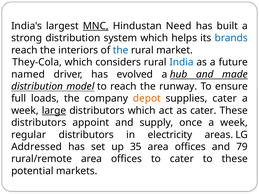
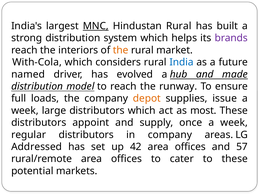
Hindustan Need: Need -> Rural (179, 26)
brands colour: blue -> purple (231, 38)
the colour: blue -> orange (121, 50)
They-Cola: They-Cola -> With-Cola (37, 62)
supplies cater: cater -> issue (225, 99)
large underline: present -> none (54, 111)
as cater: cater -> most (203, 111)
in electricity: electricity -> company (170, 135)
35: 35 -> 42 (136, 147)
79: 79 -> 57 (242, 147)
